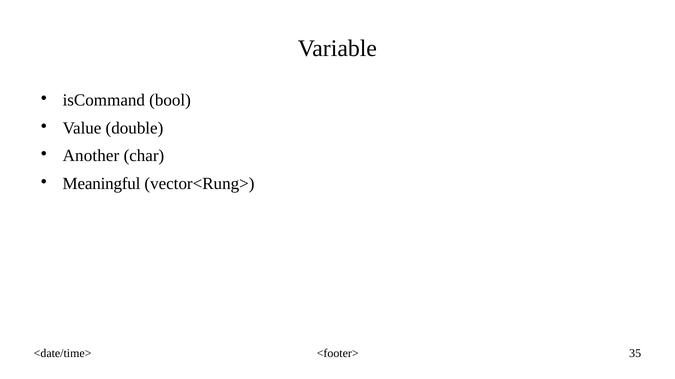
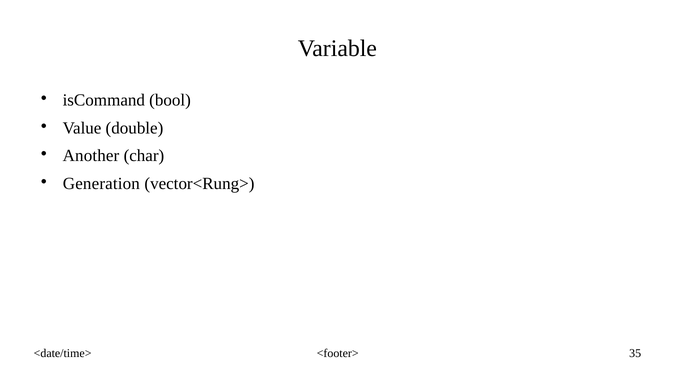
Meaningful: Meaningful -> Generation (101, 184)
